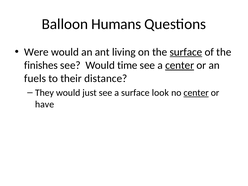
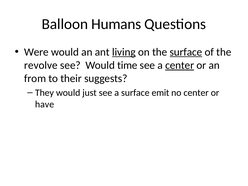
living underline: none -> present (124, 52)
finishes: finishes -> revolve (41, 65)
fuels: fuels -> from (35, 78)
distance: distance -> suggests (106, 78)
look: look -> emit (160, 93)
center underline: present -> none (196, 93)
